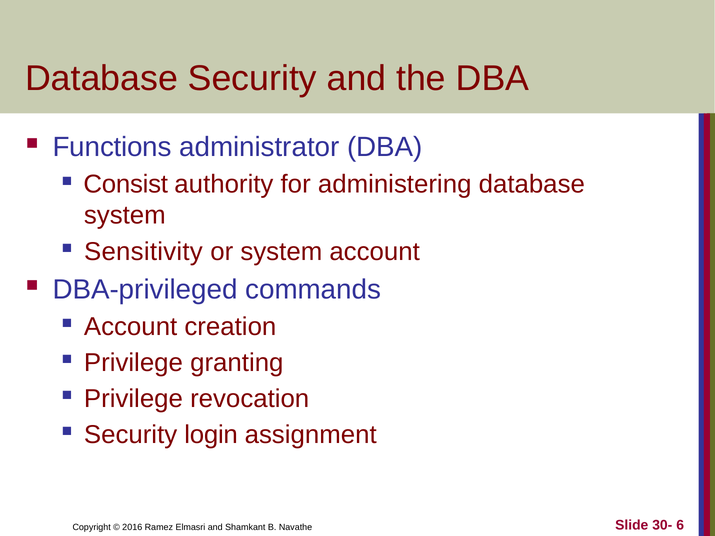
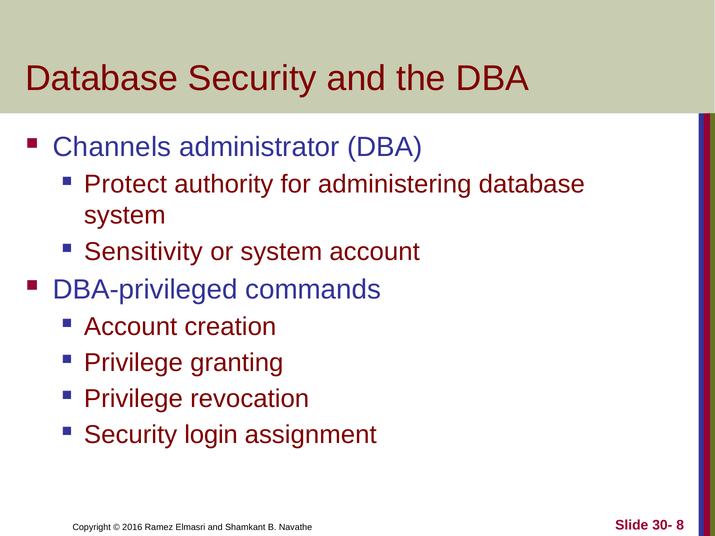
Functions: Functions -> Channels (112, 147)
Consist: Consist -> Protect (126, 185)
6: 6 -> 8 (680, 525)
